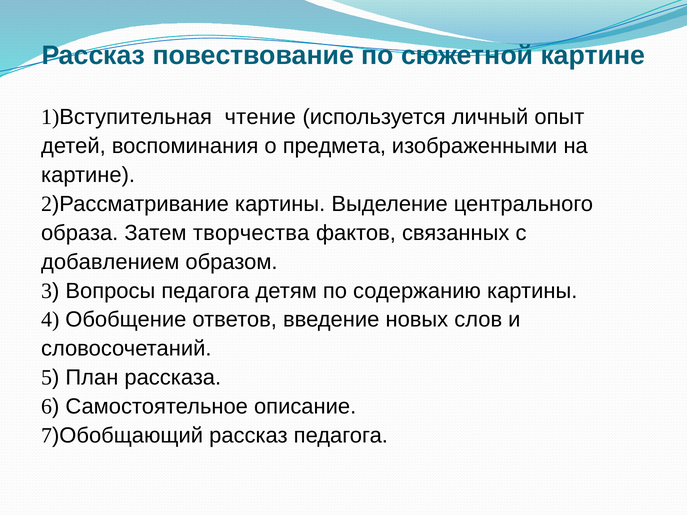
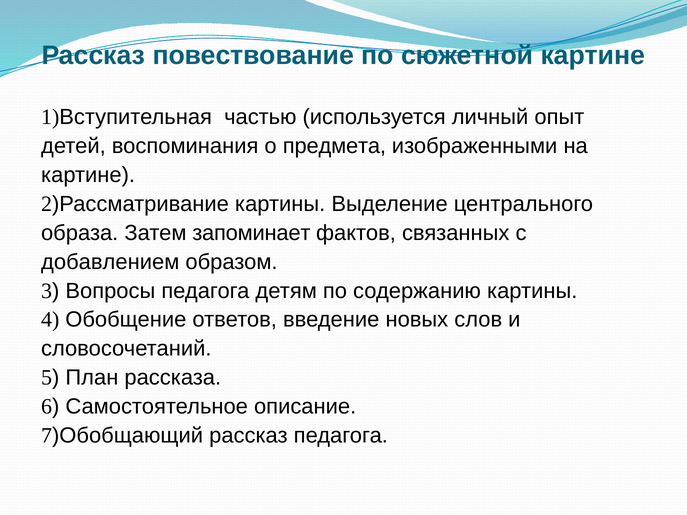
чтение: чтение -> частью (260, 117)
творчества: творчества -> запоминает (251, 233)
